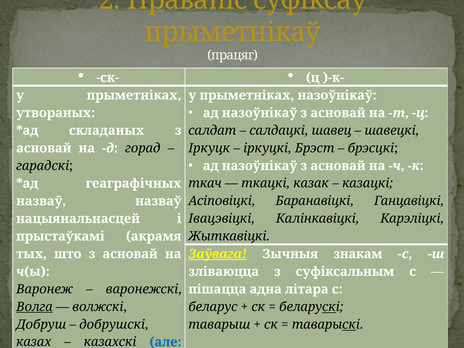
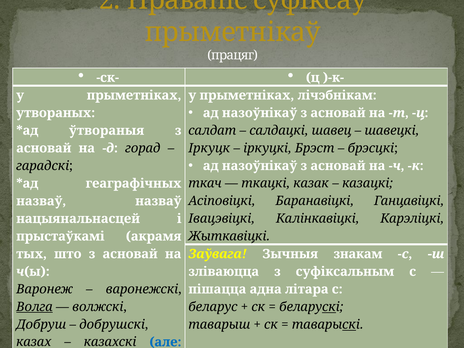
прыметніках назоўнікаў: назоўнікаў -> лічэбнікам (337, 95)
складаных: складаных -> ўтвораныя (107, 131)
Заўвага underline: present -> none (218, 254)
